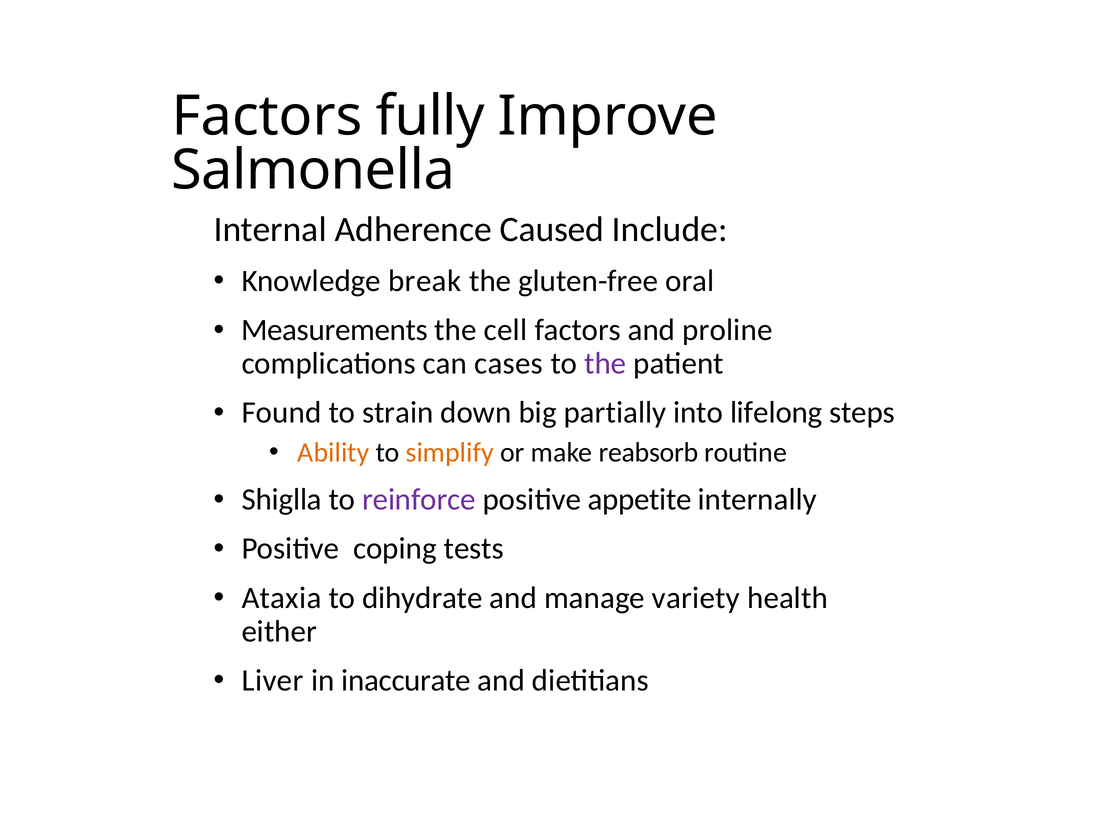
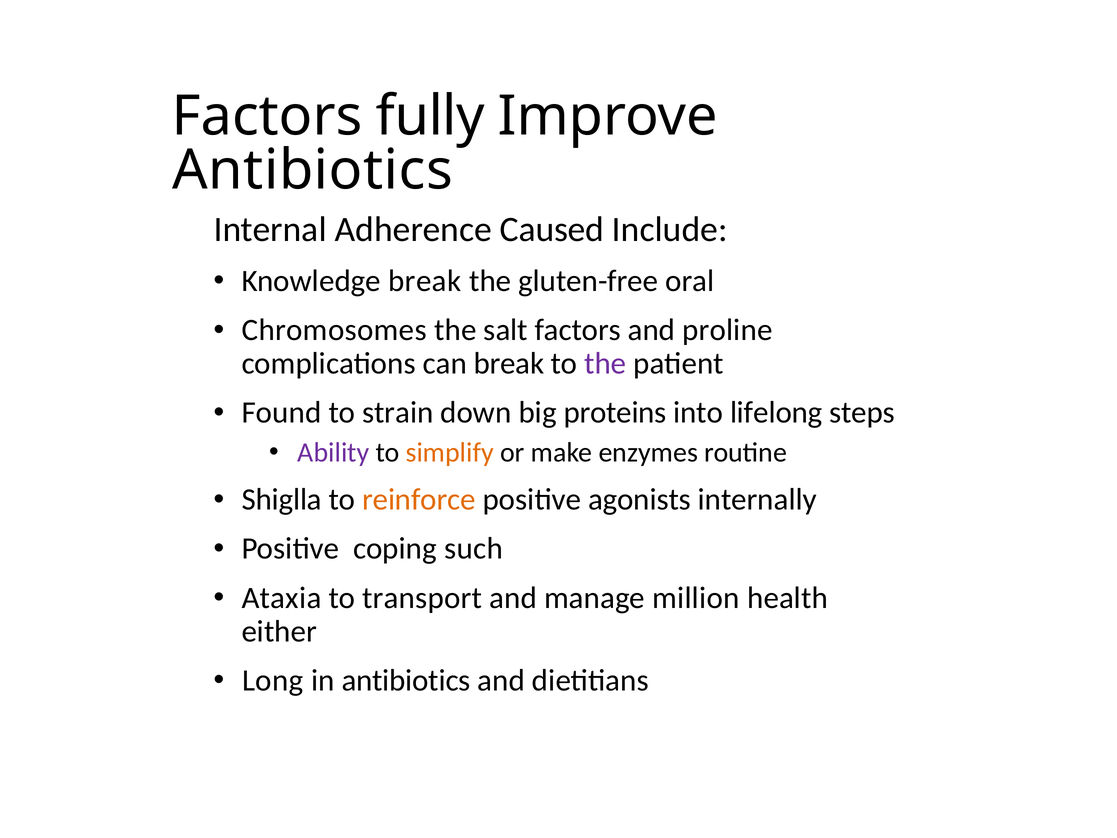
Salmonella: Salmonella -> Antibiotics (313, 170)
Measurements: Measurements -> Chromosomes (334, 330)
cell: cell -> salt (506, 330)
can cases: cases -> break (509, 364)
partially: partially -> proteins (615, 413)
Ability colour: orange -> purple (333, 452)
reabsorb: reabsorb -> enzymes (648, 452)
reinforce colour: purple -> orange (419, 500)
appetite: appetite -> agonists (640, 500)
tests: tests -> such (473, 549)
dihydrate: dihydrate -> transport (422, 598)
variety: variety -> million (696, 598)
Liver: Liver -> Long (273, 680)
in inaccurate: inaccurate -> antibiotics (406, 680)
